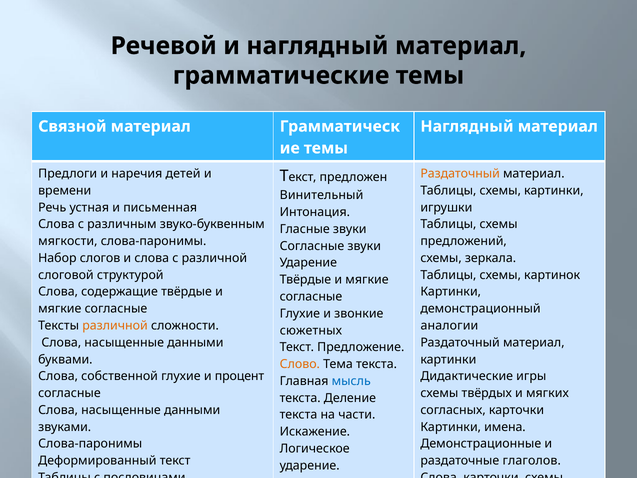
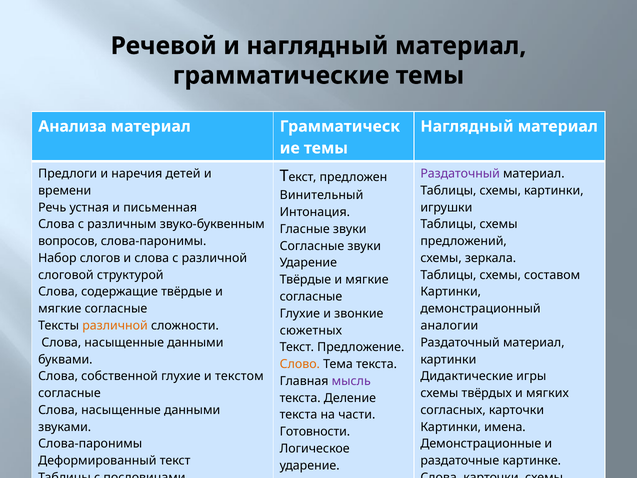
Связной: Связной -> Анализа (72, 126)
Раздаточный colour: orange -> purple (460, 174)
мягкости: мягкости -> вопросов (68, 241)
схемы картинок: картинок -> составом (552, 275)
процент: процент -> текстом (239, 376)
мысль colour: blue -> purple (351, 381)
Искажение: Искажение -> Готовности (315, 432)
глаголов: глаголов -> картинке (532, 460)
